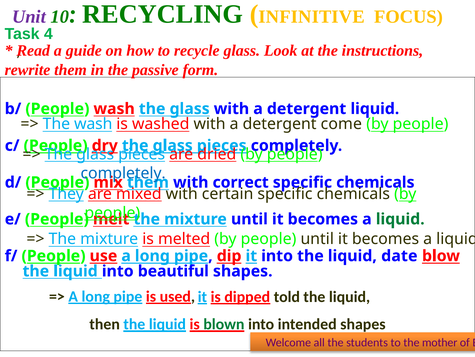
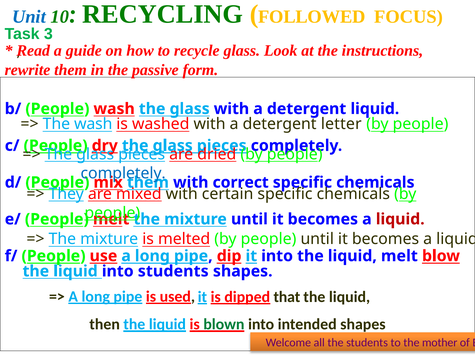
Unit colour: purple -> blue (29, 17)
INFINITIVE: INFINITIVE -> FOLLOWED (312, 17)
4: 4 -> 3 (48, 34)
come: come -> letter (341, 124)
liquid colour: green -> red (400, 219)
liquid date: date -> melt (399, 255)
into beautiful: beautiful -> students (173, 271)
told: told -> that (287, 296)
